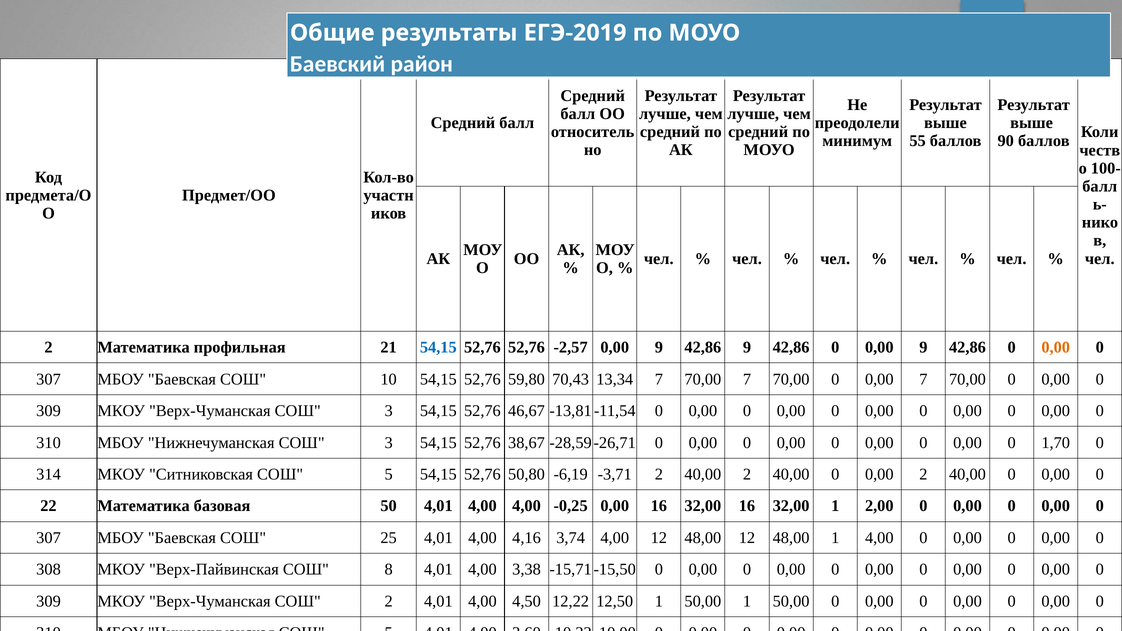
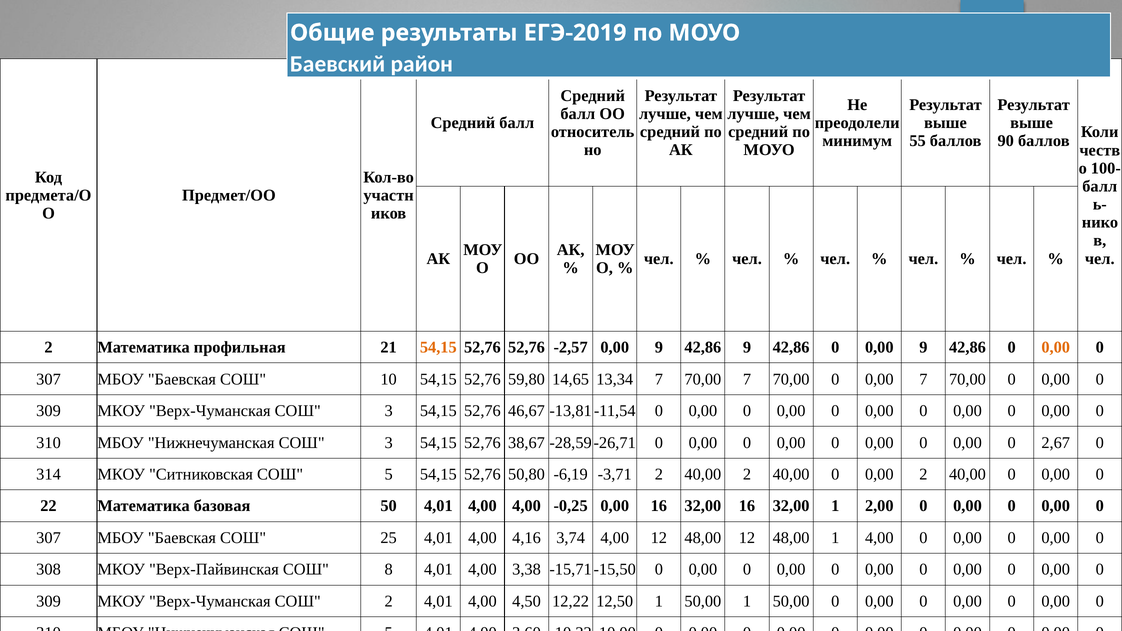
54,15 colour: blue -> orange (438, 347)
70,43: 70,43 -> 14,65 (571, 379)
1,70: 1,70 -> 2,67 (1056, 443)
